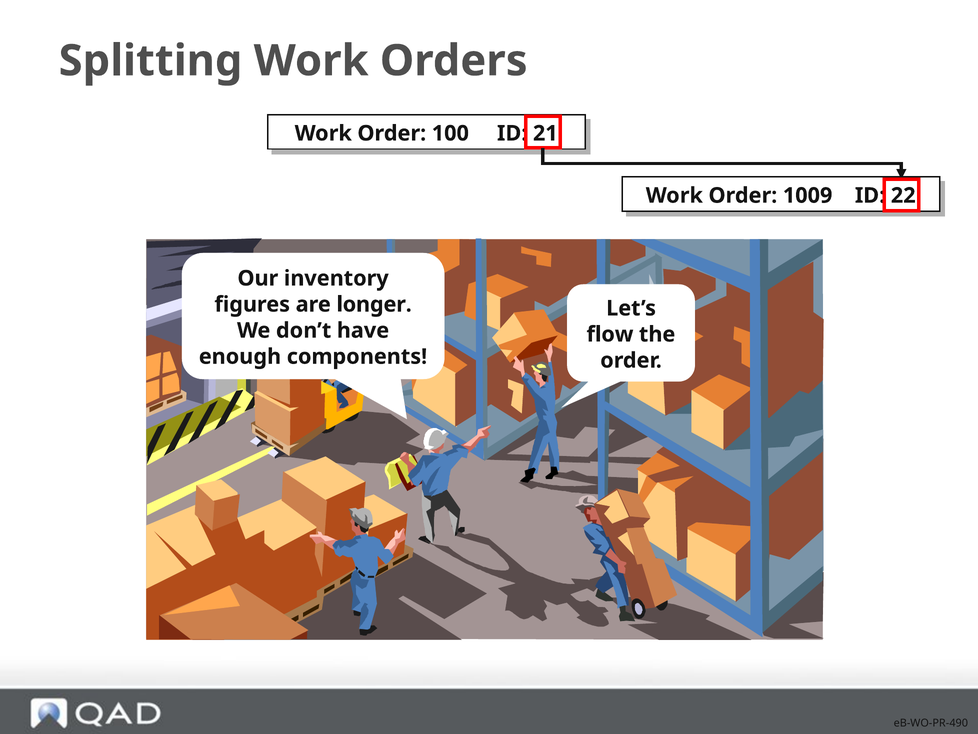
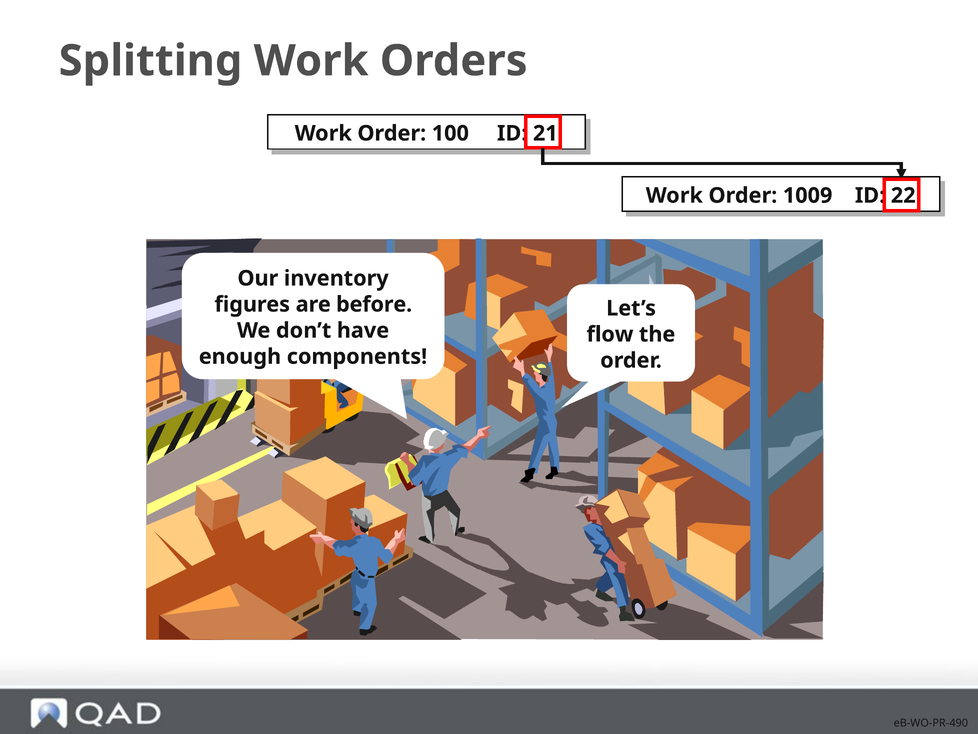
longer: longer -> before (374, 304)
